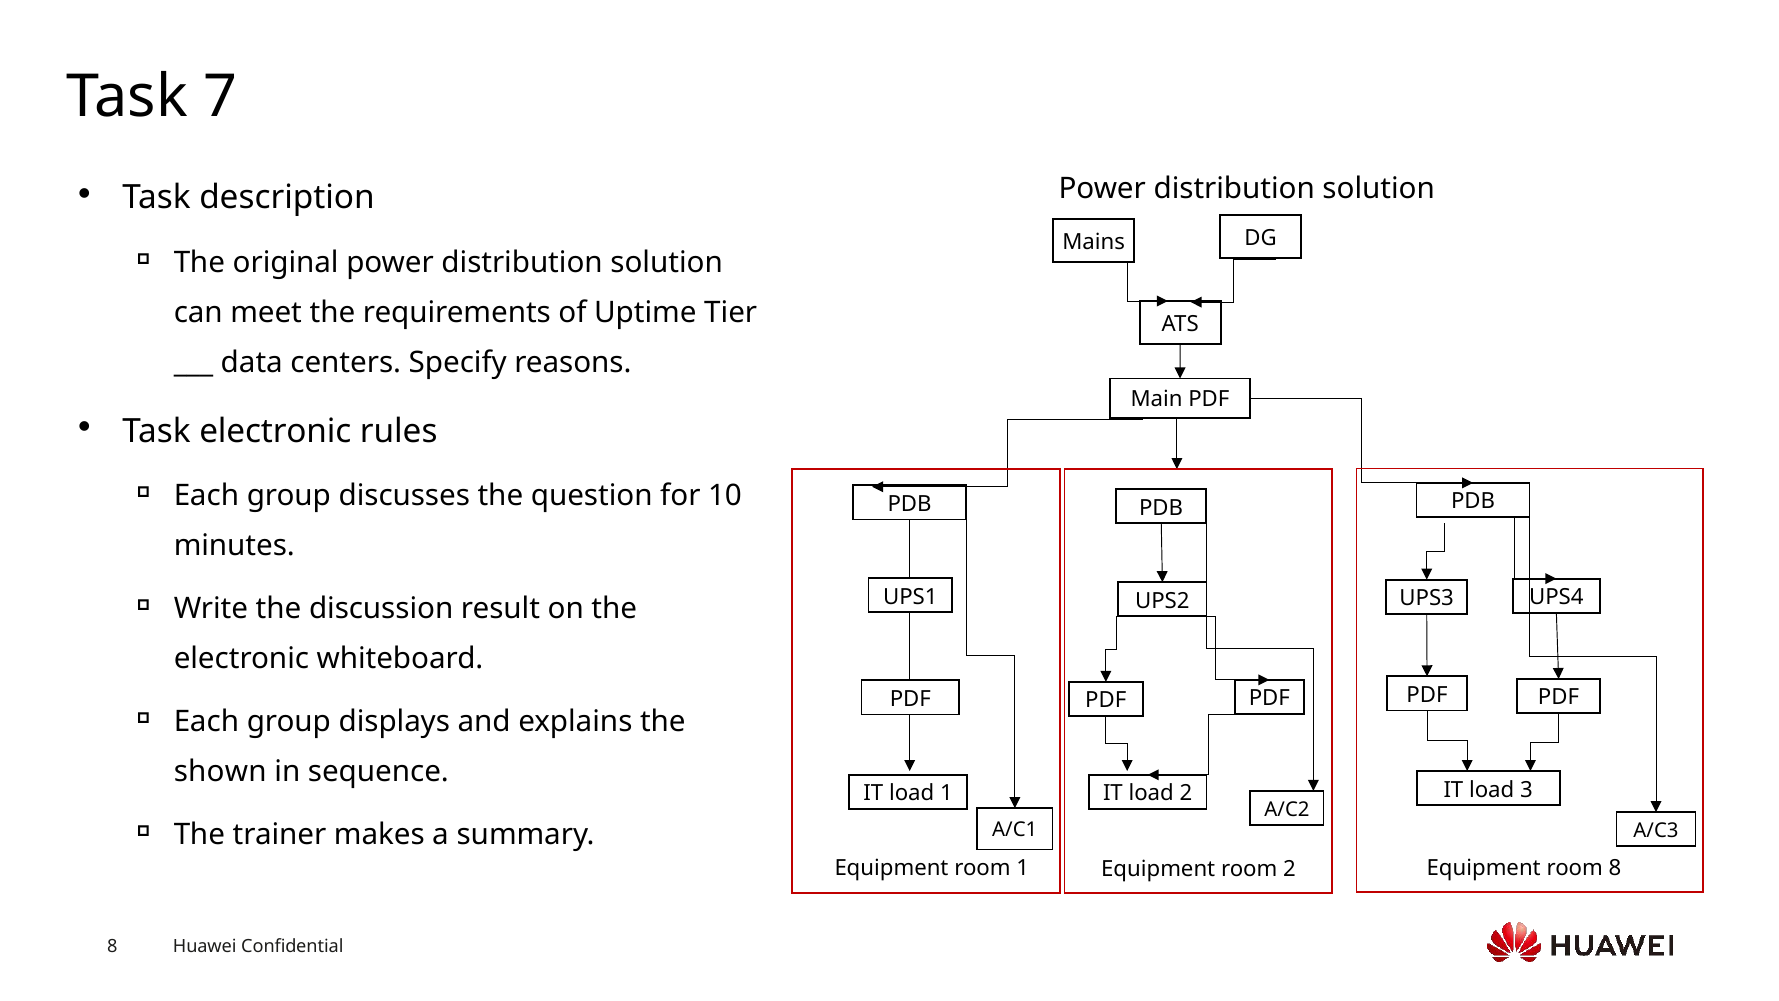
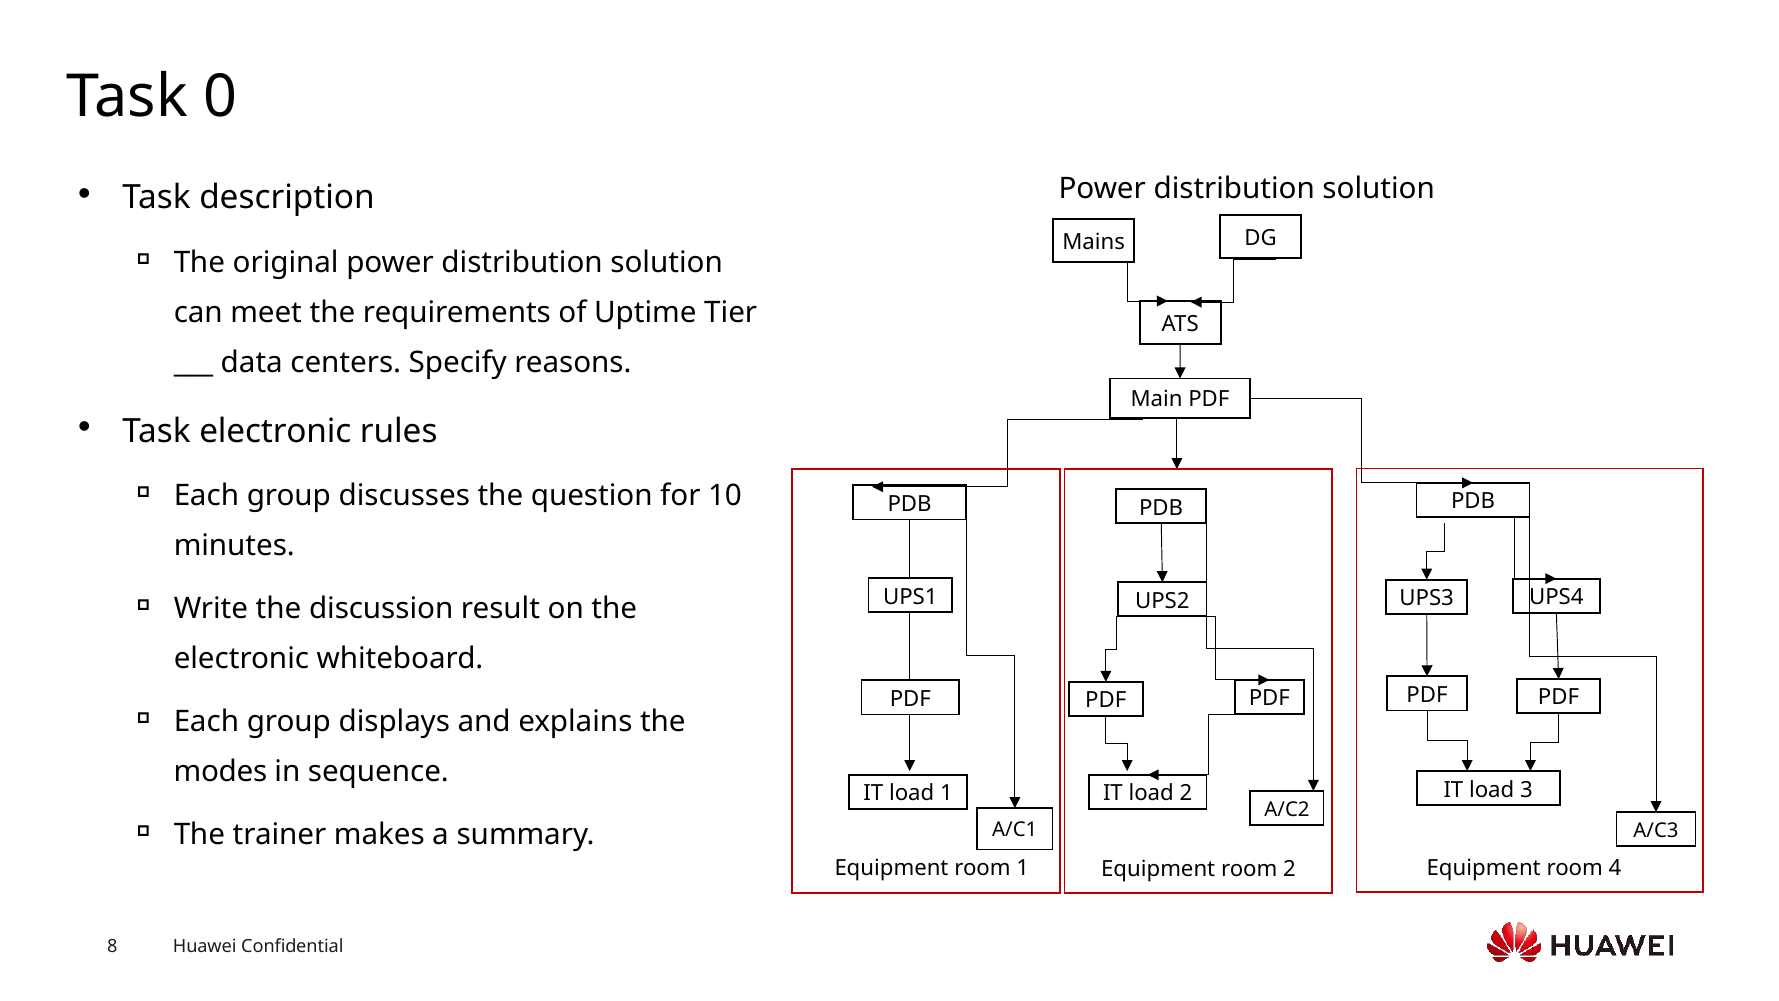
7: 7 -> 0 (220, 97)
shown: shown -> modes (220, 771)
room 8: 8 -> 4 (1615, 868)
